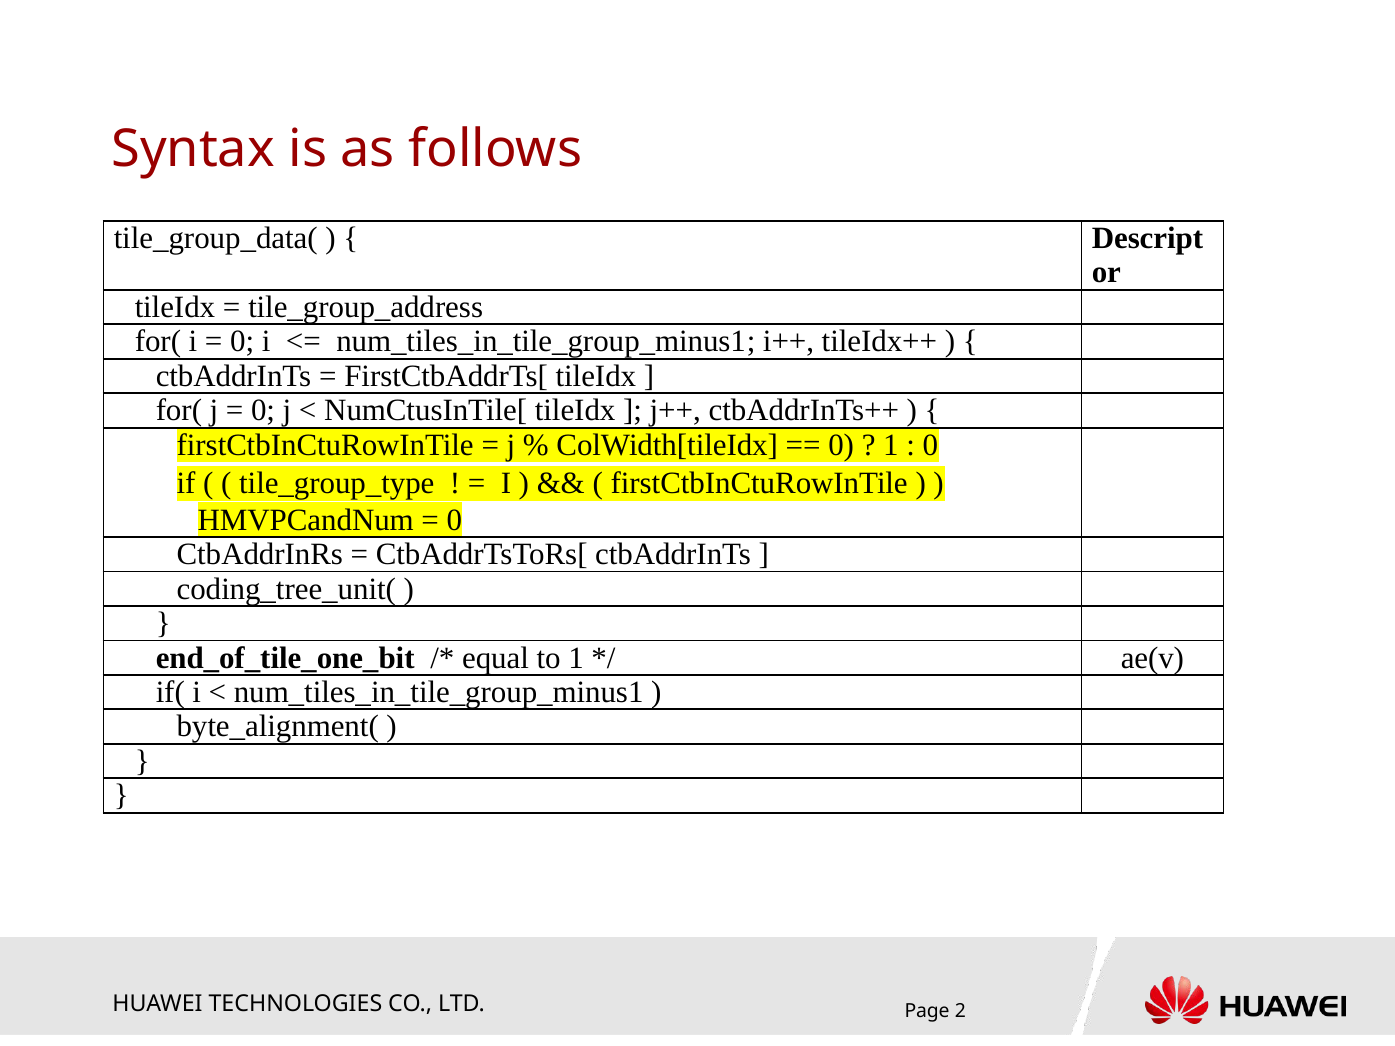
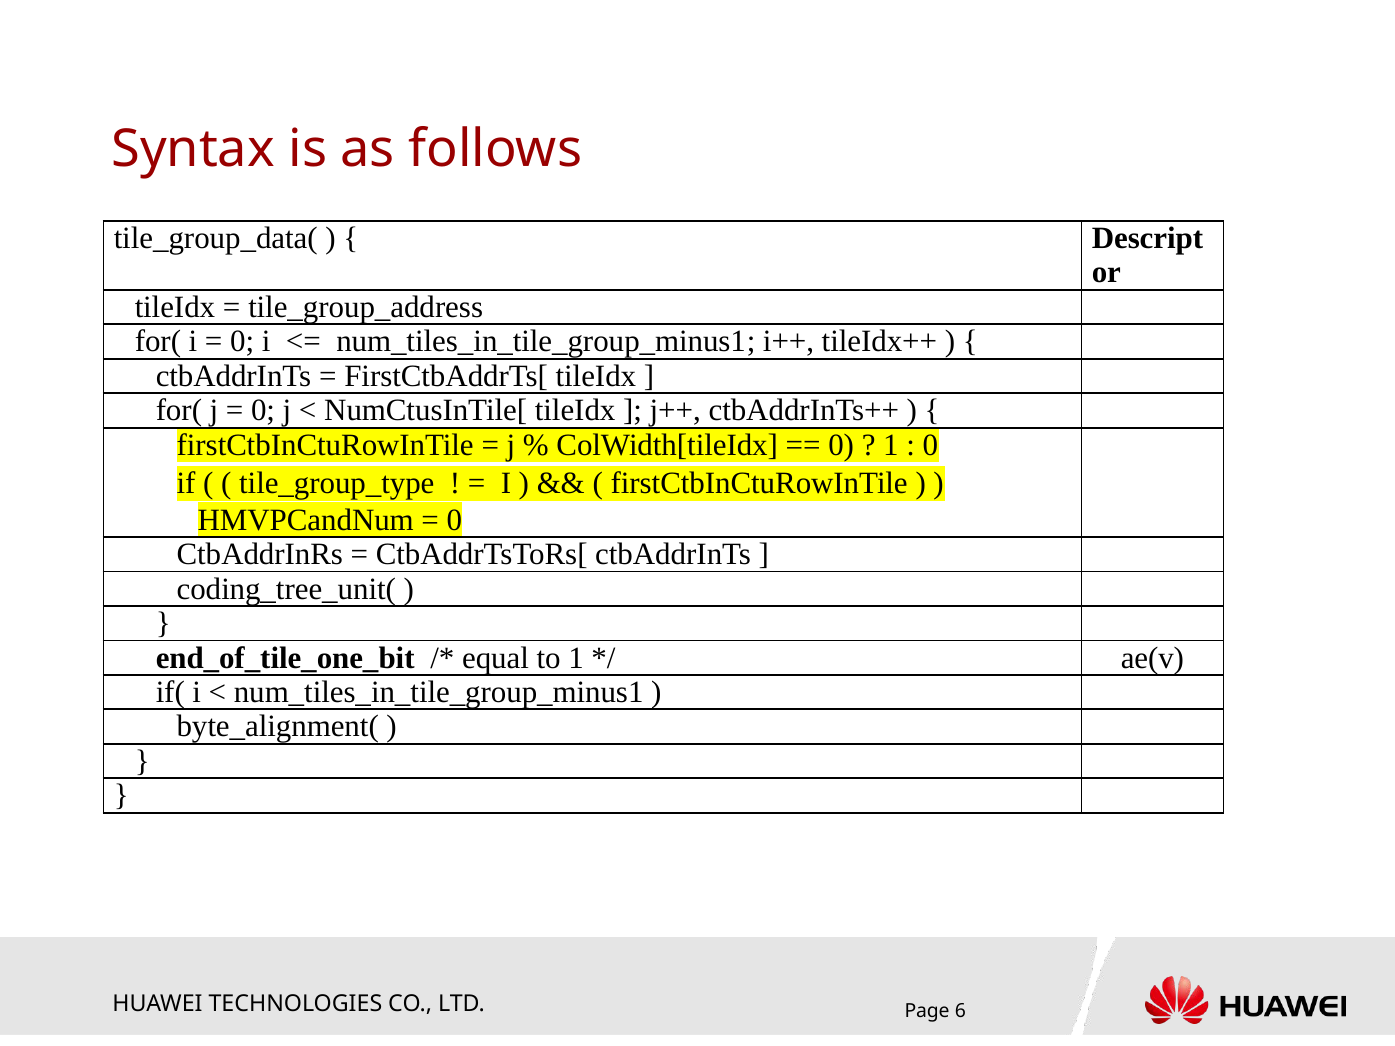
2: 2 -> 6 (960, 1011)
